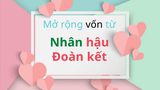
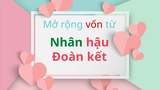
vốn colour: black -> red (94, 25)
